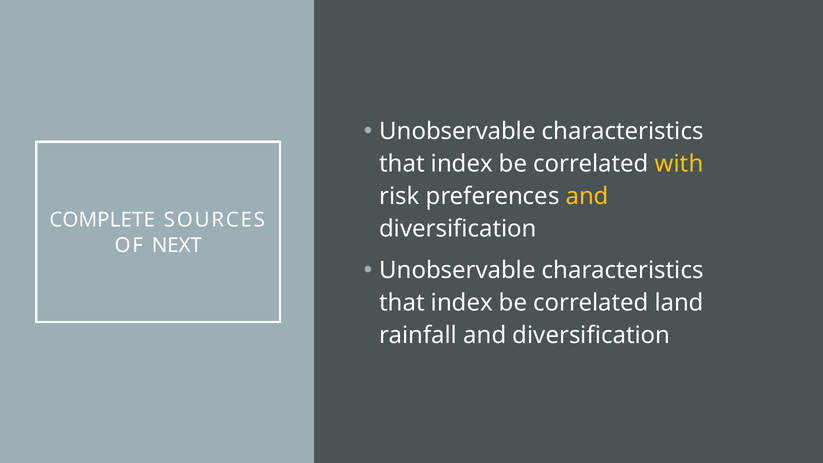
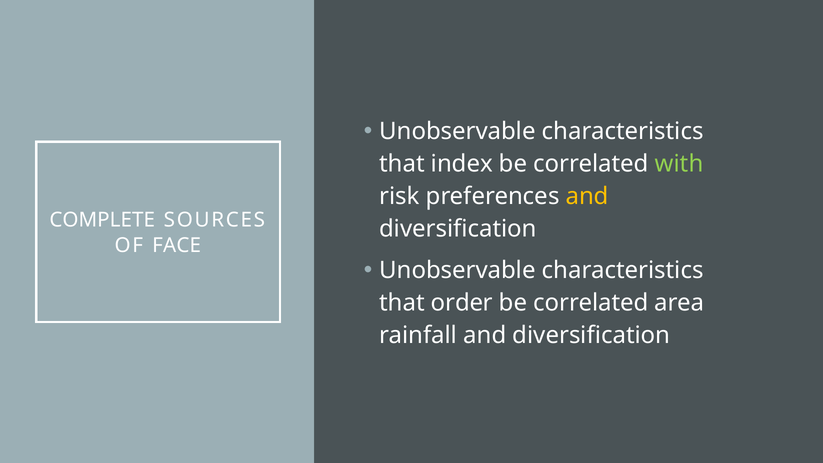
with colour: yellow -> light green (679, 164)
NEXT: NEXT -> FACE (177, 245)
index: index -> order (462, 303)
land: land -> area (679, 303)
